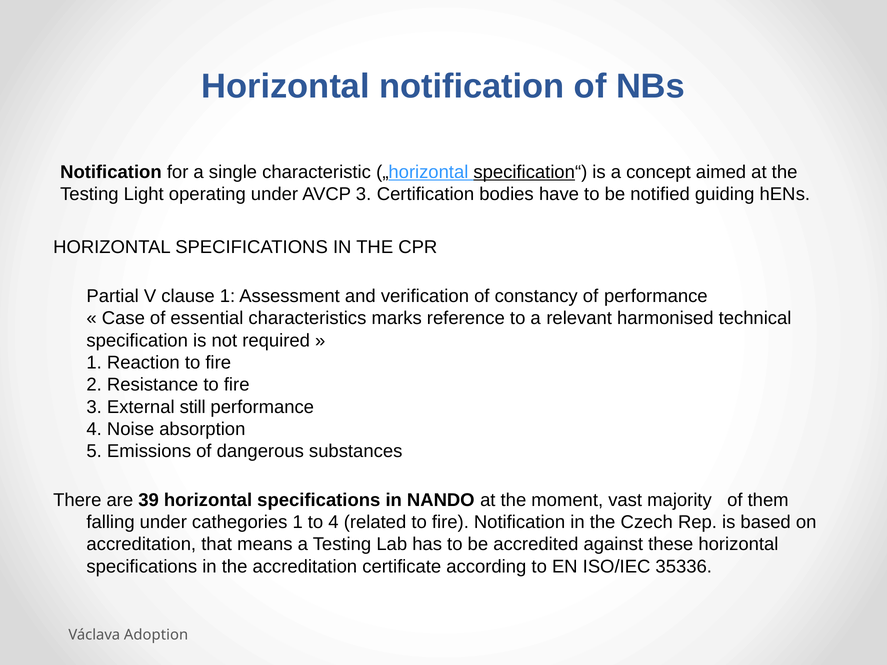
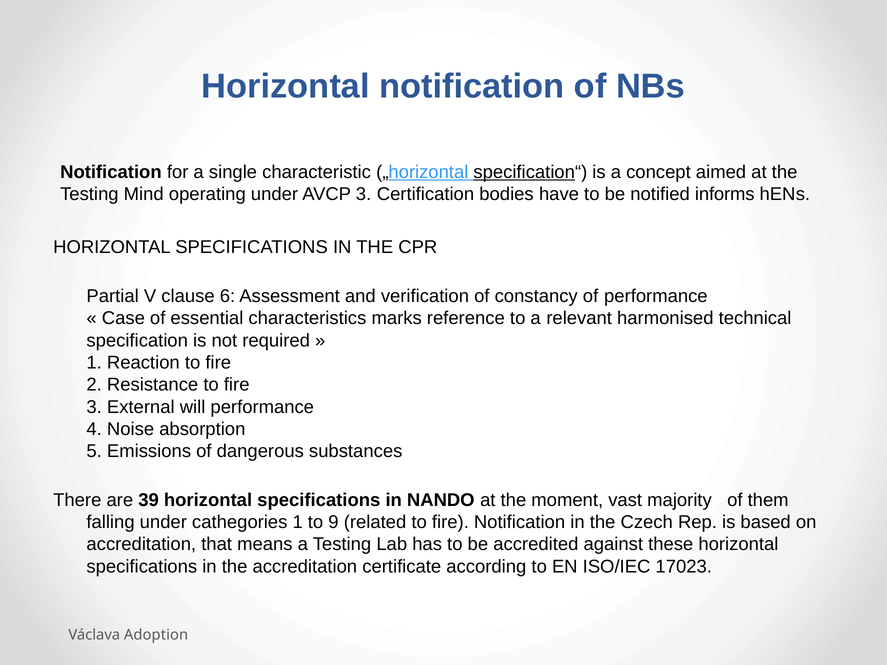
Light: Light -> Mind (144, 194)
guiding: guiding -> informs (725, 194)
clause 1: 1 -> 6 (228, 296)
still: still -> will (193, 407)
to 4: 4 -> 9 (333, 522)
35336: 35336 -> 17023 (684, 567)
